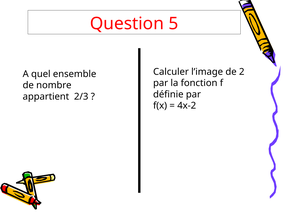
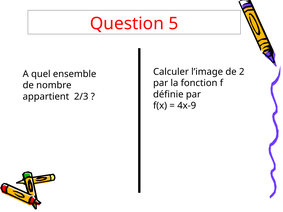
4x-2: 4x-2 -> 4x-9 (187, 106)
